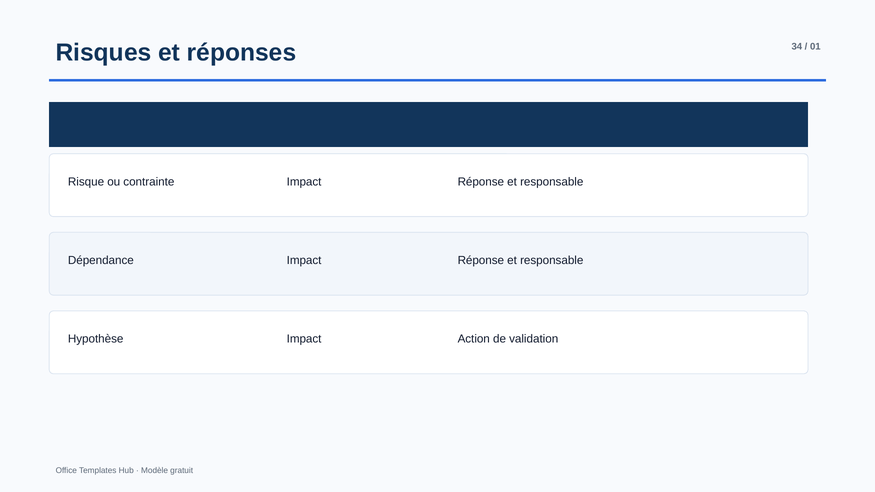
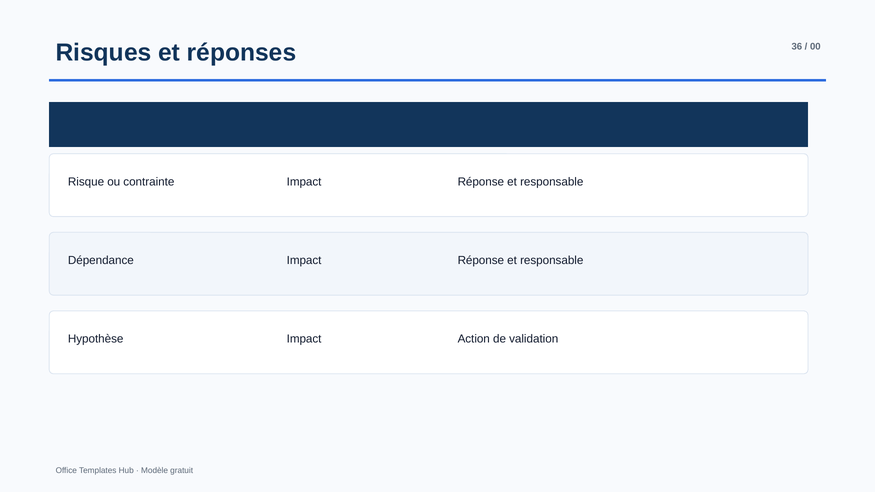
34: 34 -> 36 (797, 47)
01: 01 -> 00 (815, 47)
